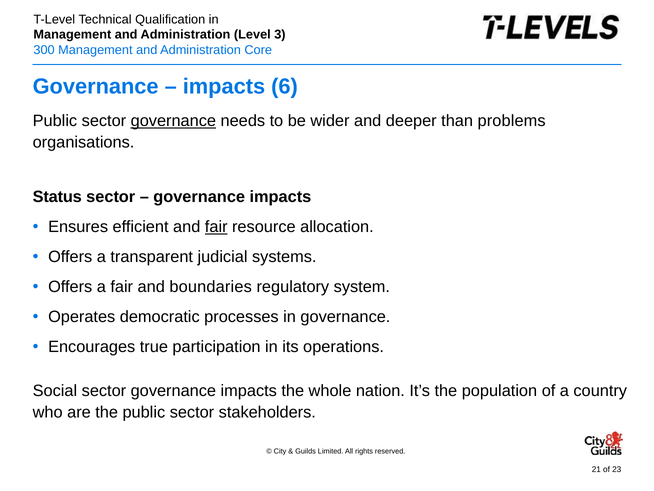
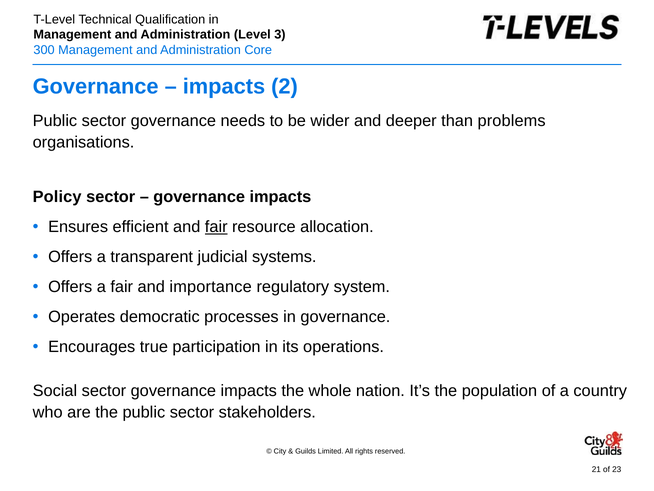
6: 6 -> 2 (285, 87)
governance underline: present -> none (173, 121)
Status: Status -> Policy (57, 197)
boundaries: boundaries -> importance (211, 287)
